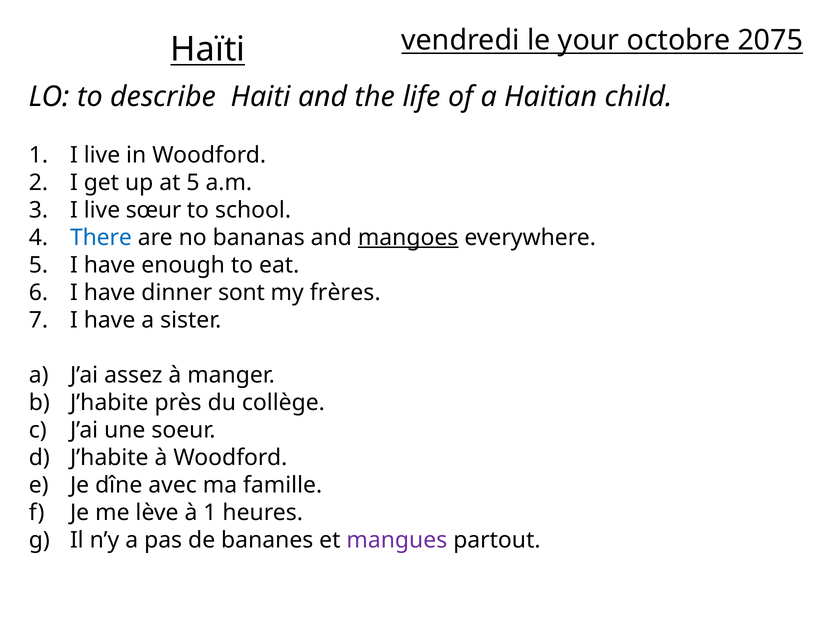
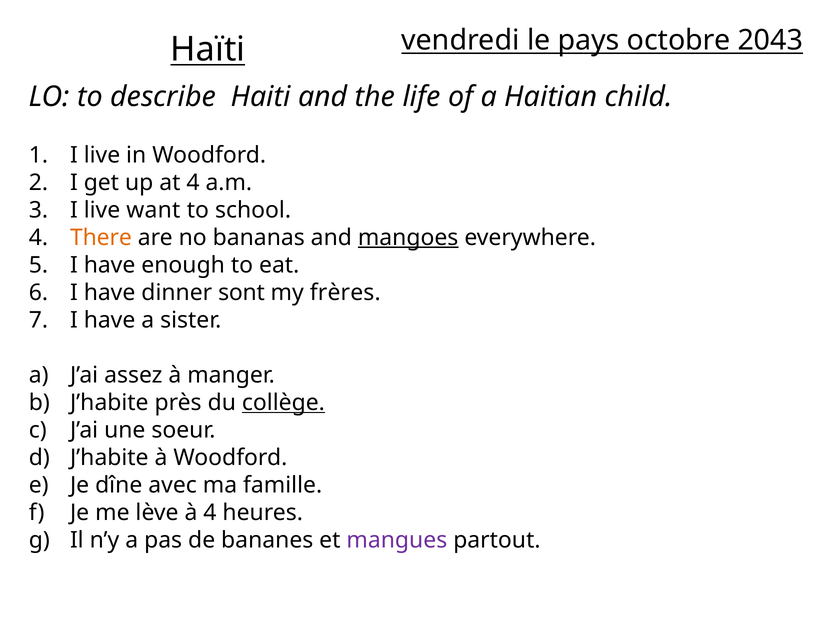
your: your -> pays (589, 40)
2075: 2075 -> 2043 (770, 40)
at 5: 5 -> 4 (193, 182)
sœur: sœur -> want (153, 210)
There colour: blue -> orange (101, 237)
collège underline: none -> present (283, 403)
à 1: 1 -> 4 (210, 513)
